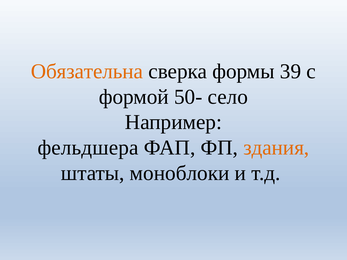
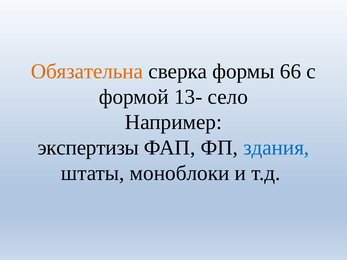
39: 39 -> 66 (291, 71)
50-: 50- -> 13- (188, 97)
фельдшера: фельдшера -> экспертизы (88, 148)
здания colour: orange -> blue (276, 148)
